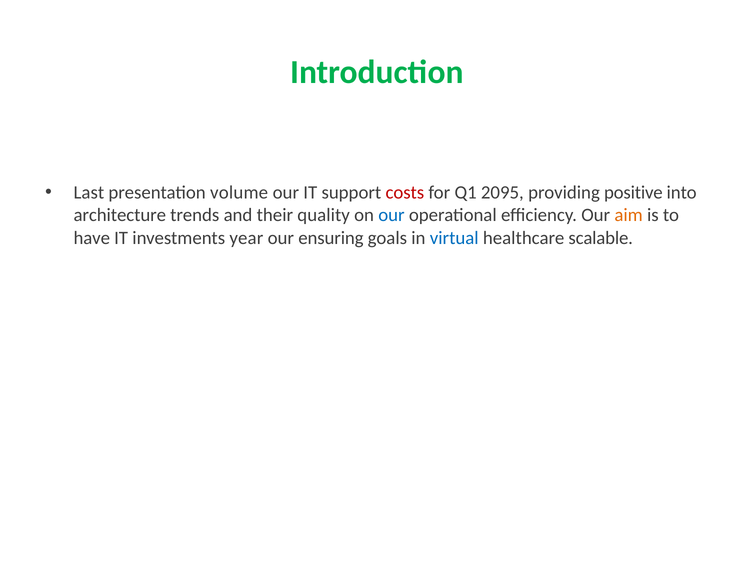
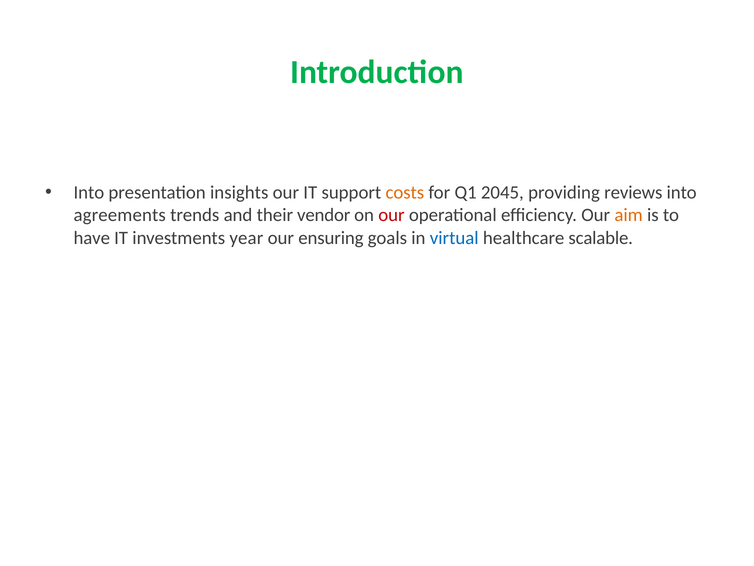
Last: Last -> Into (89, 192)
volume: volume -> insights (239, 192)
costs colour: red -> orange (405, 192)
2095: 2095 -> 2045 (502, 192)
positive: positive -> reviews (633, 192)
architecture: architecture -> agreements (120, 215)
quality: quality -> vendor (324, 215)
our colour: blue -> red (391, 215)
